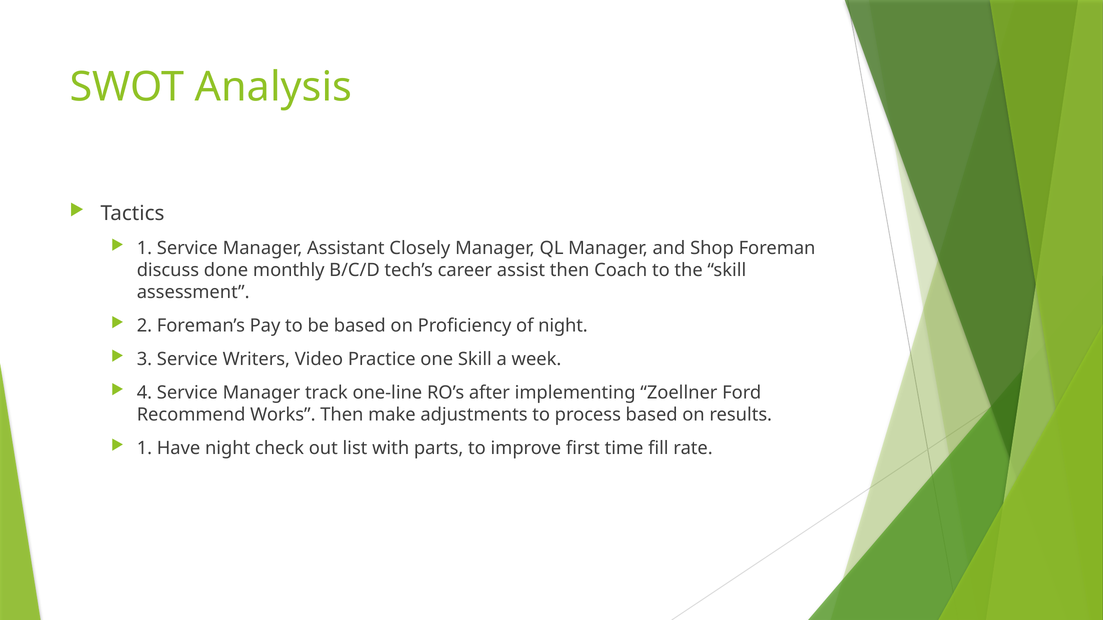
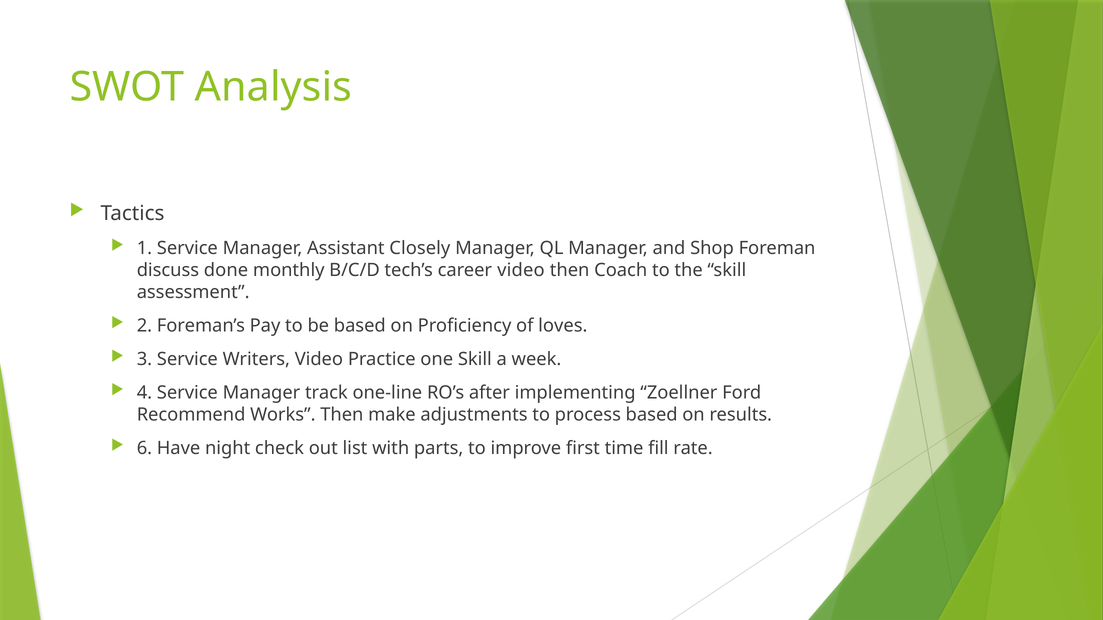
career assist: assist -> video (521, 270)
of night: night -> loves (563, 326)
1: 1 -> 6 (144, 449)
